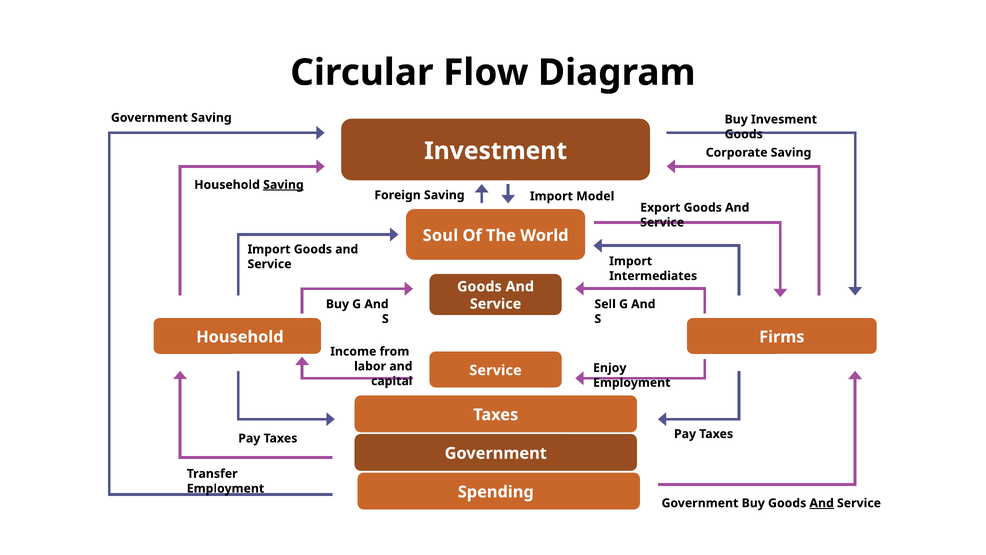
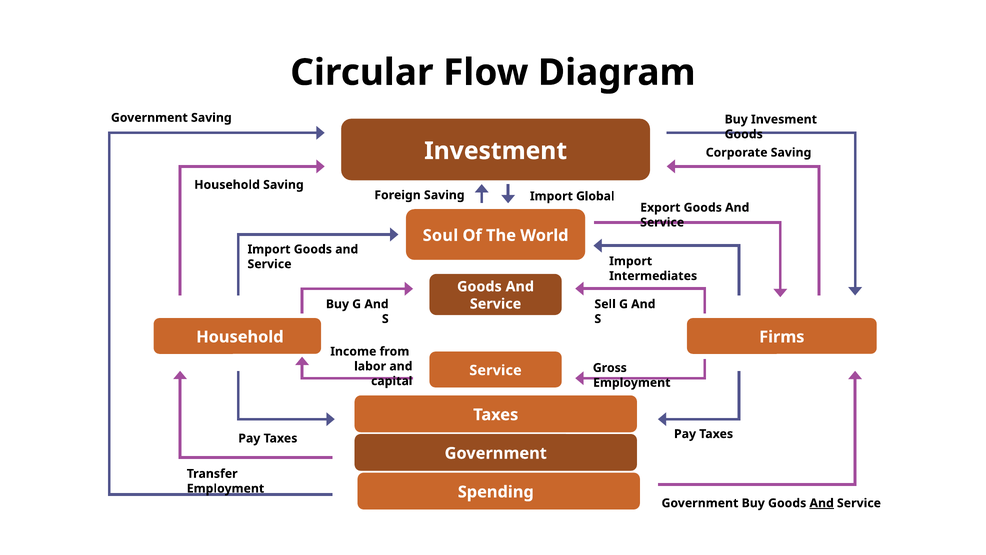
Saving underline: present -> none (283, 185)
Model: Model -> Global (595, 196)
Enjoy: Enjoy -> Gross (610, 368)
